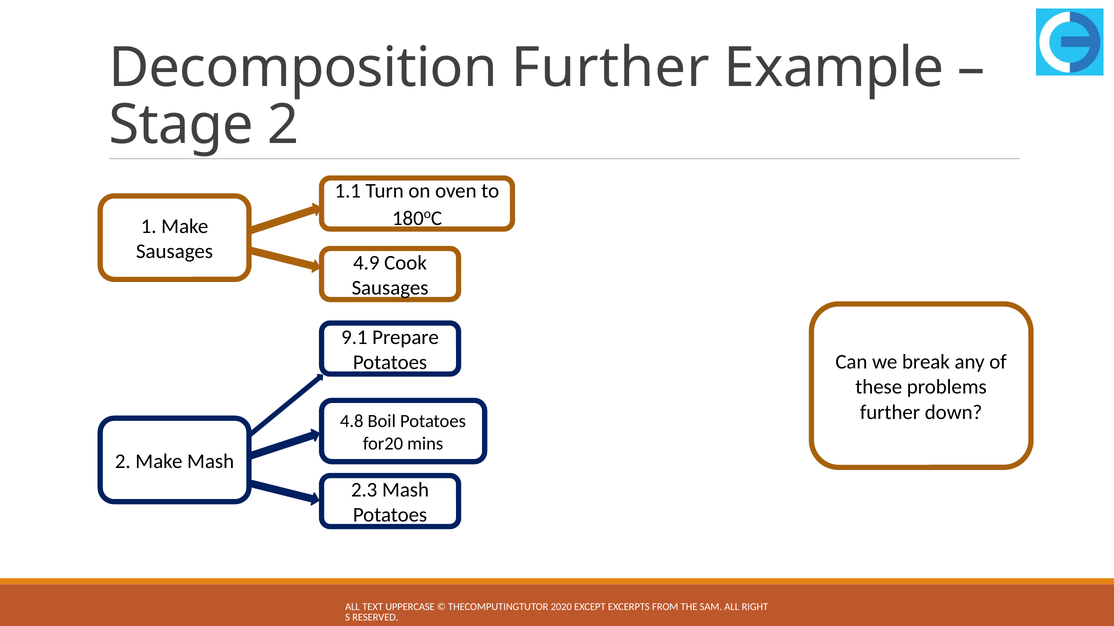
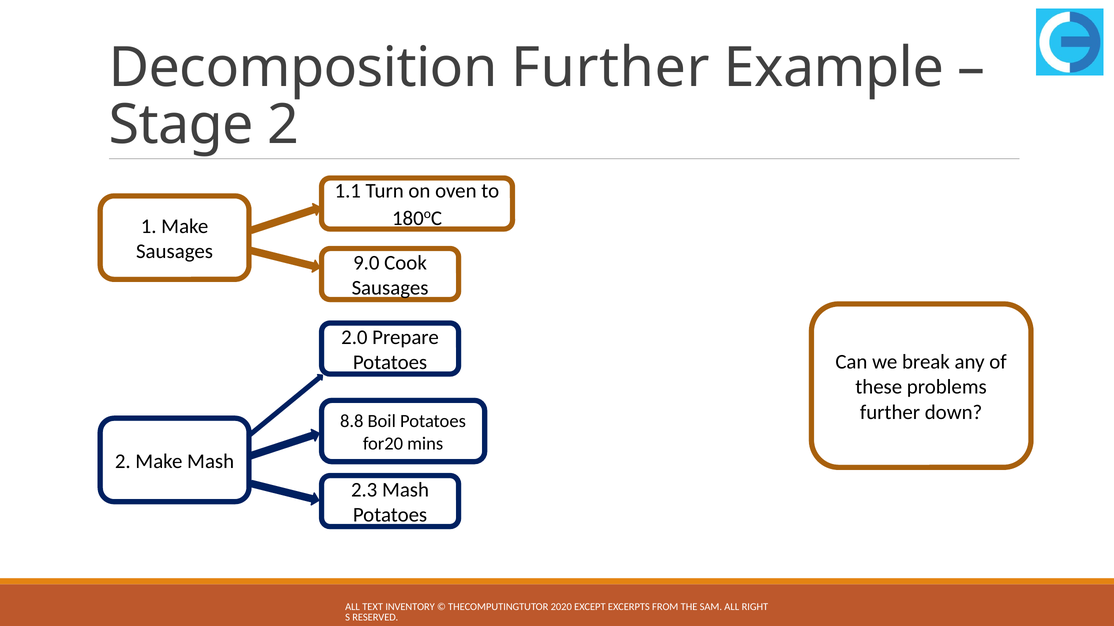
4.9: 4.9 -> 9.0 (366, 263)
9.1: 9.1 -> 2.0 (354, 338)
4.8: 4.8 -> 8.8 (352, 422)
UPPERCASE: UPPERCASE -> INVENTORY (410, 608)
